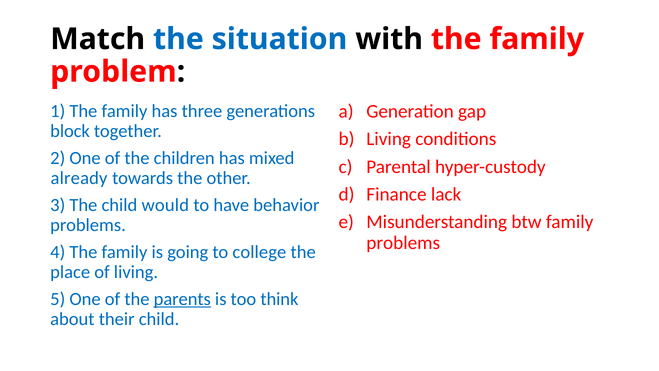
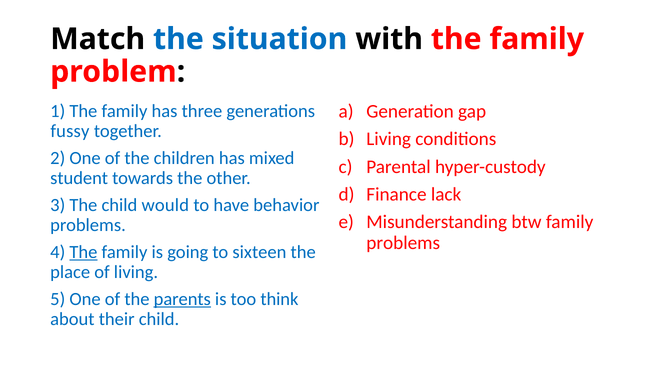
block: block -> fussy (70, 131)
already: already -> student (79, 178)
The underline: none -> present (83, 252)
college: college -> sixteen (259, 252)
